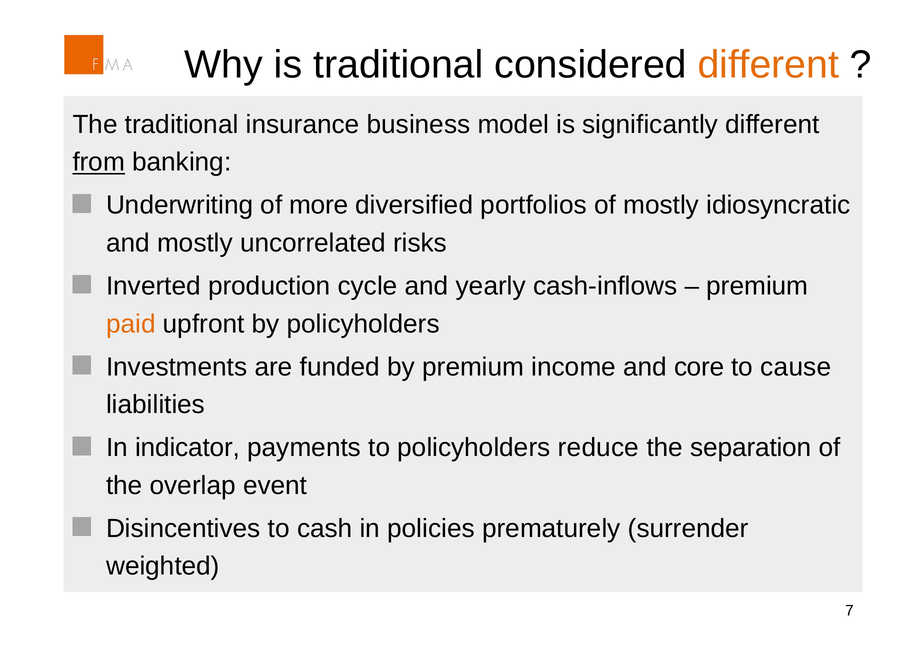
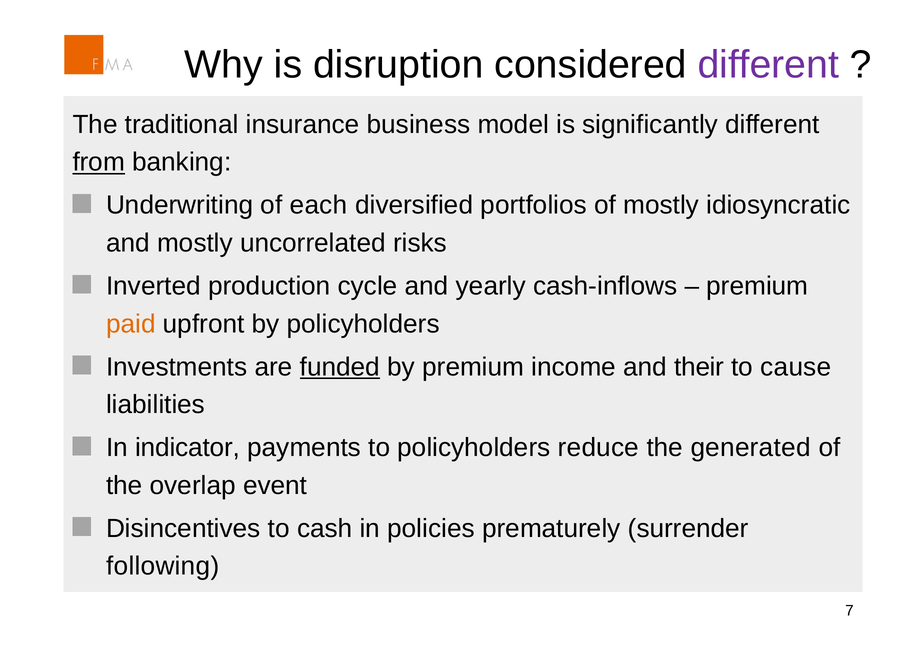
is traditional: traditional -> disruption (398, 65)
different colour: orange -> purple (768, 65)
more: more -> each (319, 205)
funded underline: none -> present (340, 367)
core: core -> their (699, 367)
separation: separation -> generated (751, 447)
weighted: weighted -> following (163, 566)
